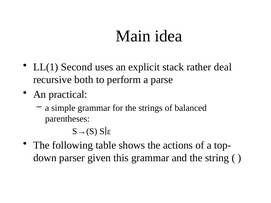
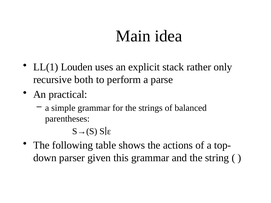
Second: Second -> Louden (77, 67)
deal: deal -> only (223, 67)
